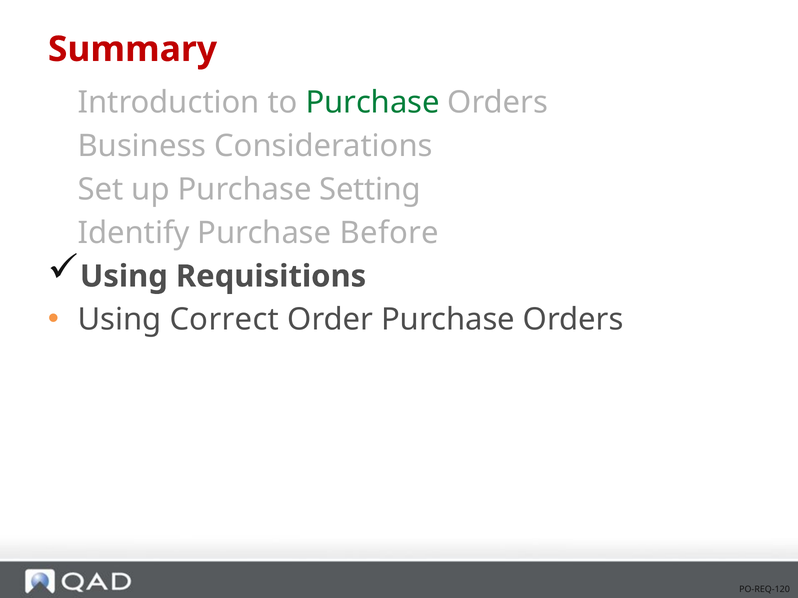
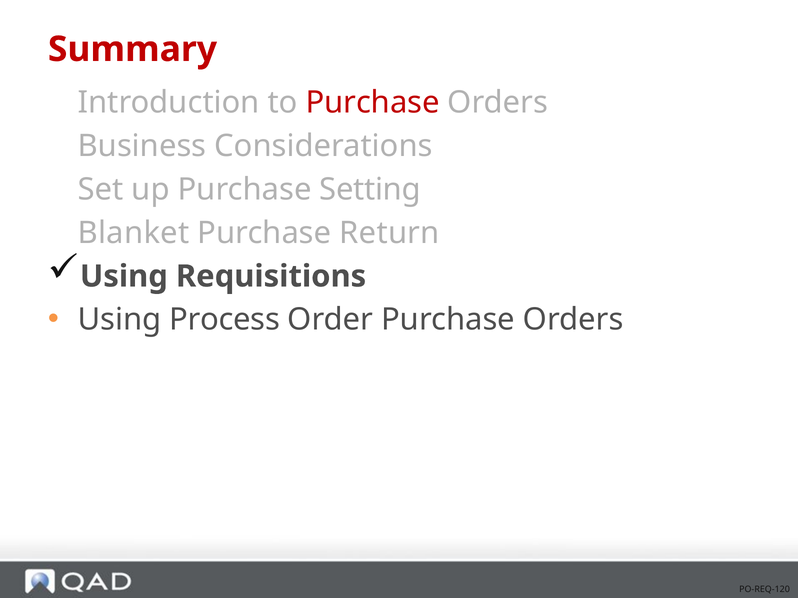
Purchase colour: green -> red (373, 103)
Identify: Identify -> Blanket (134, 233)
Before: Before -> Return (390, 233)
Correct: Correct -> Process (225, 320)
